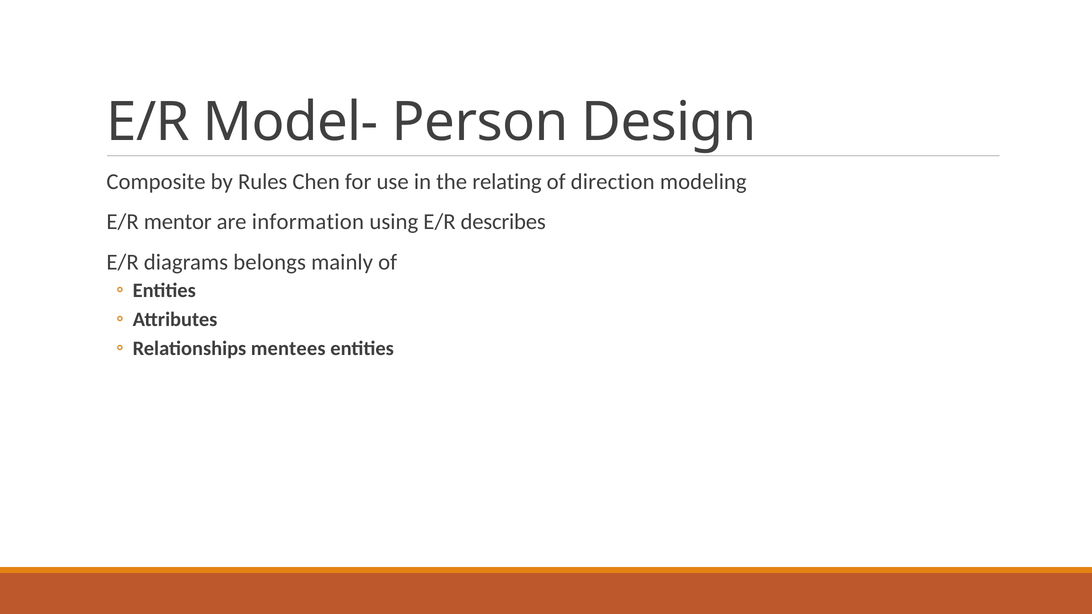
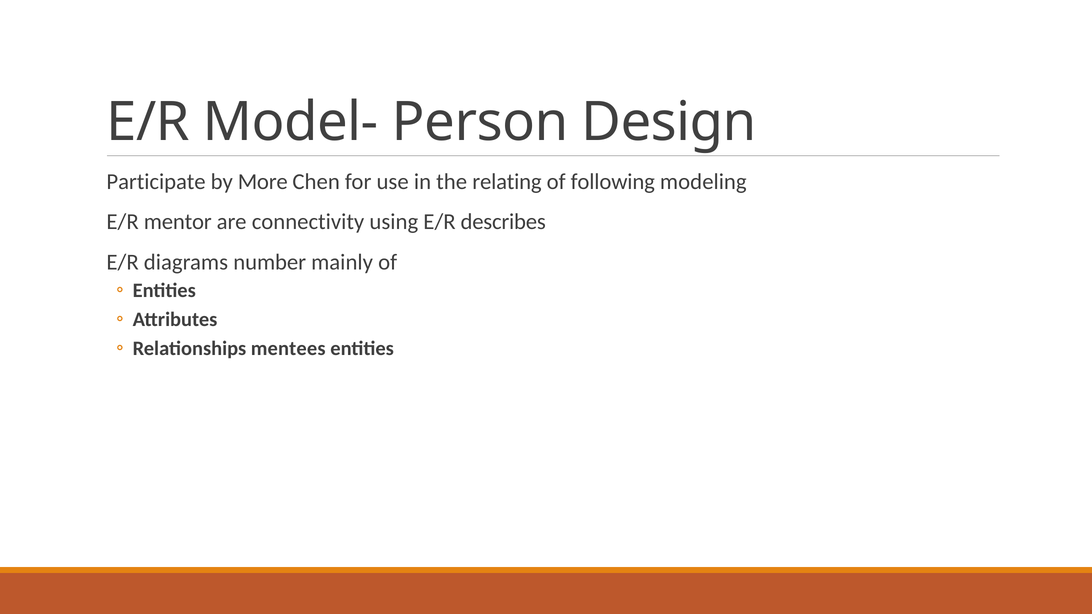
Composite: Composite -> Participate (156, 182)
Rules: Rules -> More (263, 182)
direction: direction -> following (613, 182)
information: information -> connectivity (308, 222)
belongs: belongs -> number (270, 263)
